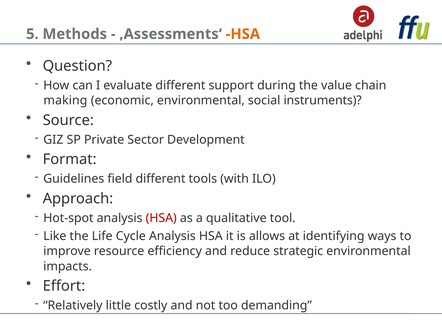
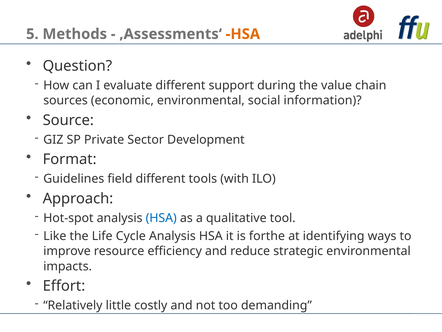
making: making -> sources (65, 100)
instruments: instruments -> information (323, 100)
HSA colour: red -> blue (161, 218)
allows: allows -> forthe (267, 236)
